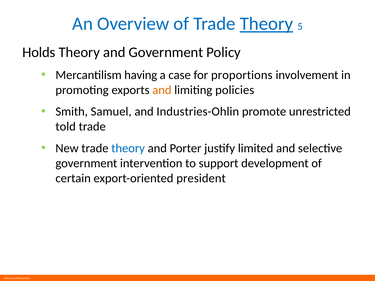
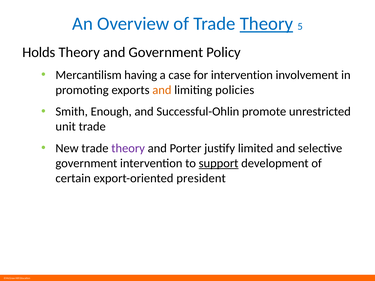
for proportions: proportions -> intervention (242, 75)
Samuel: Samuel -> Enough (111, 112)
Industries-Ohlin: Industries-Ohlin -> Successful-Ohlin (198, 112)
told: told -> unit (66, 127)
theory colour: blue -> purple (128, 148)
support underline: none -> present (219, 163)
